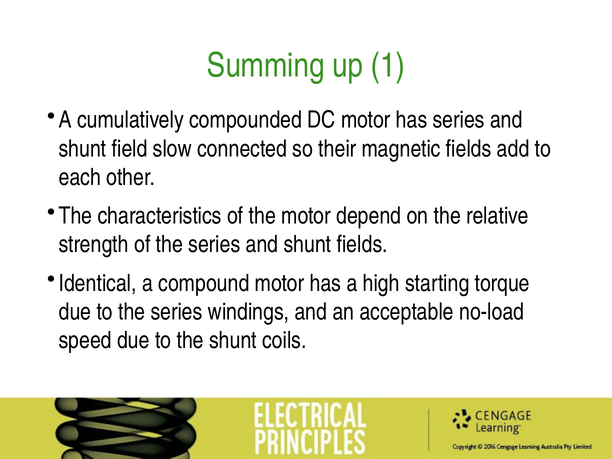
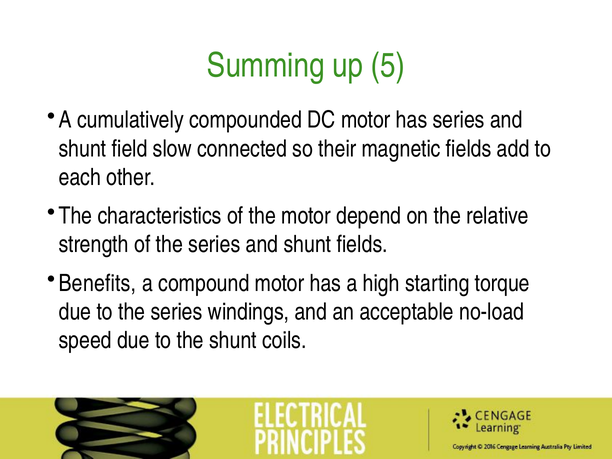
1: 1 -> 5 (388, 66)
Identical: Identical -> Benefits (98, 283)
